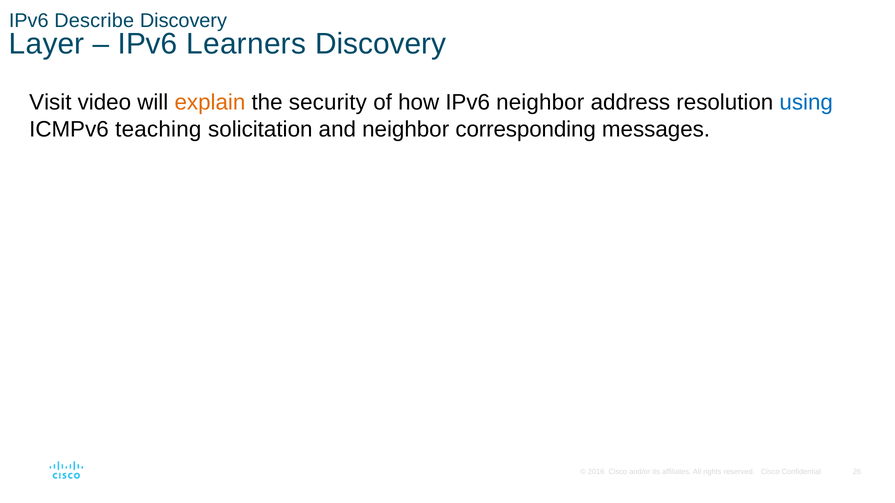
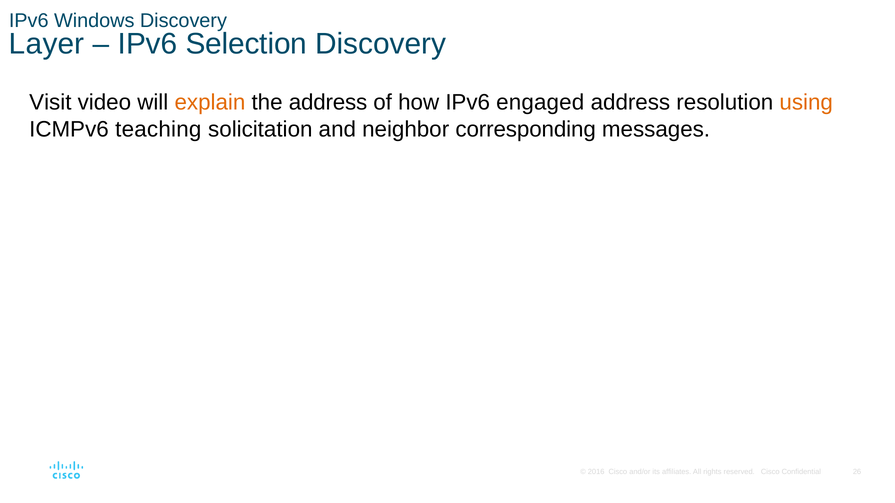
Describe: Describe -> Windows (94, 21)
Learners: Learners -> Selection (246, 44)
the security: security -> address (328, 103)
IPv6 neighbor: neighbor -> engaged (540, 103)
using colour: blue -> orange (806, 103)
